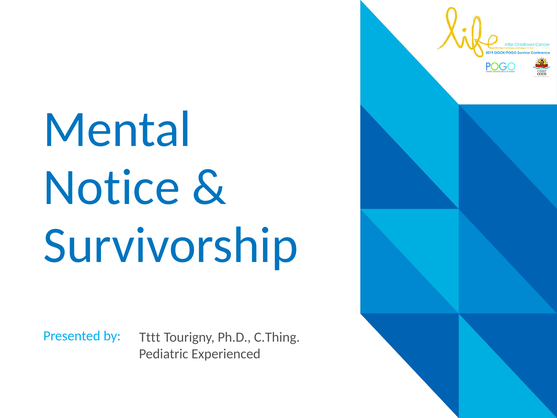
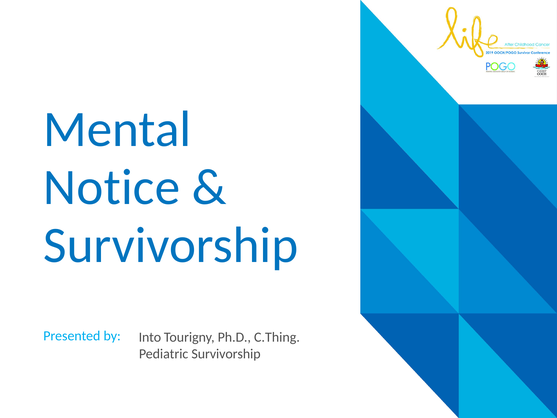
Tttt: Tttt -> Into (150, 337)
Pediatric Experienced: Experienced -> Survivorship (226, 354)
